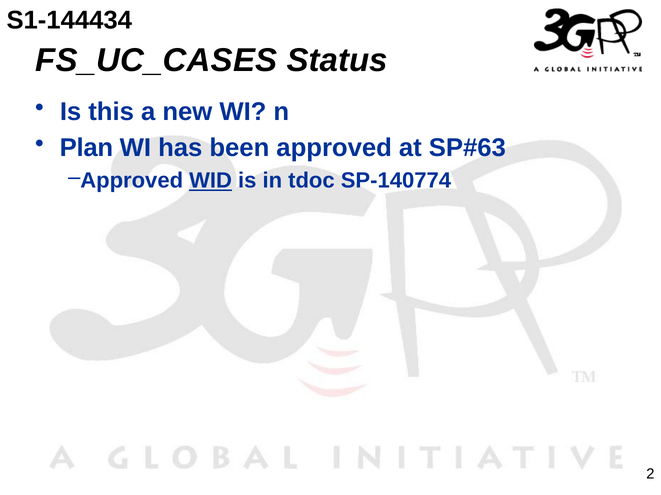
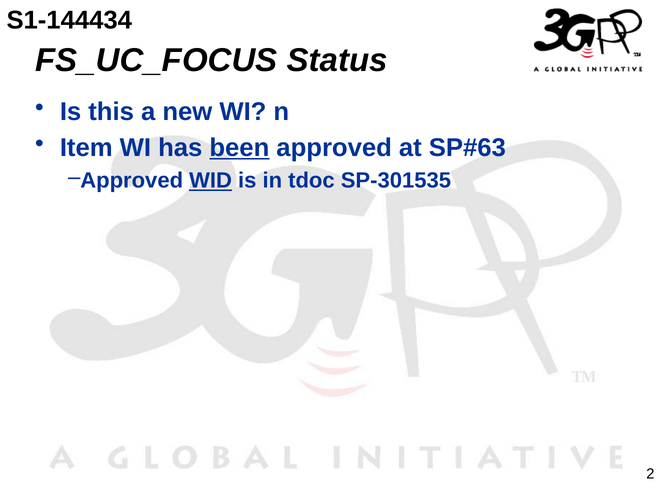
FS_UC_CASES: FS_UC_CASES -> FS_UC_FOCUS (156, 61)
Plan: Plan -> Item (86, 148)
been underline: none -> present (239, 148)
SP-140774: SP-140774 -> SP-301535 (396, 181)
